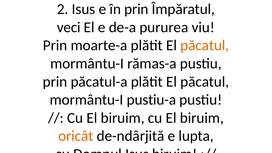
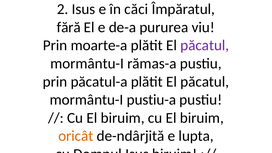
în prin: prin -> căci (136, 9)
veci: veci -> fără (69, 27)
păcatul colour: orange -> purple (205, 45)
